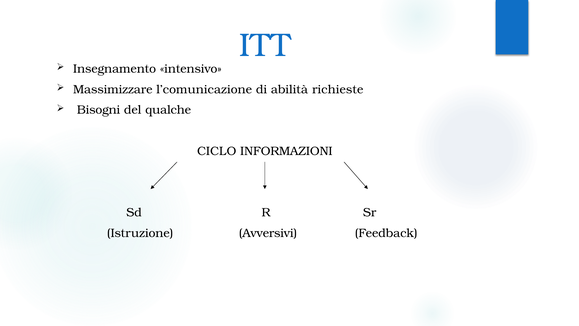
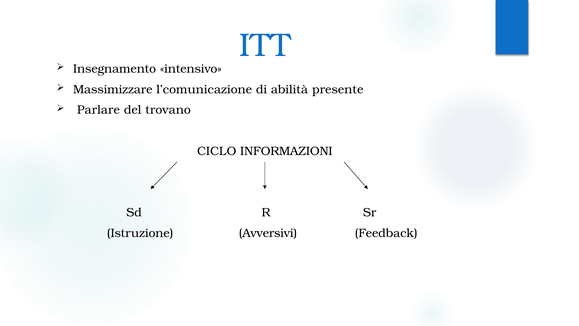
richieste: richieste -> presente (338, 89)
Bisogni: Bisogni -> Parlare (98, 110)
qualche: qualche -> trovano (168, 110)
